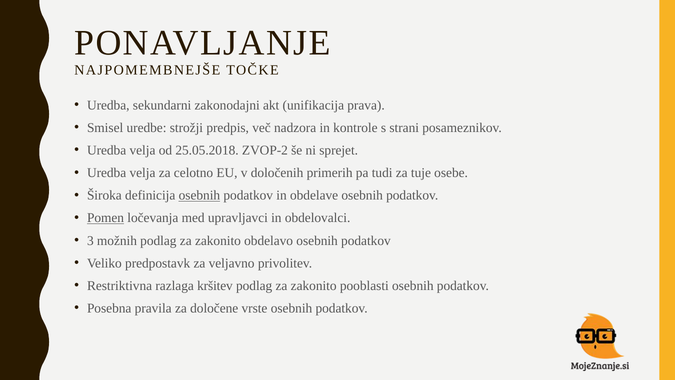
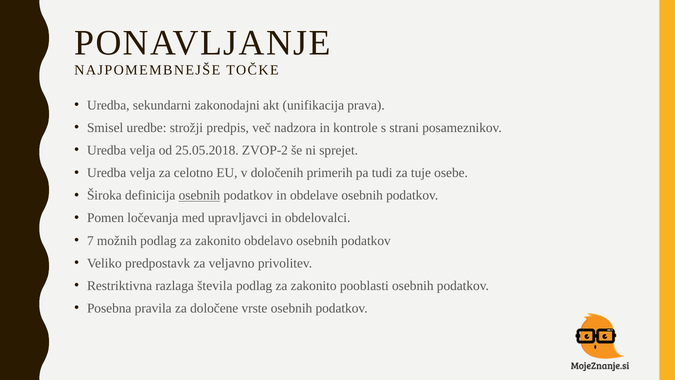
Pomen underline: present -> none (106, 218)
3: 3 -> 7 (90, 240)
kršitev: kršitev -> števila (215, 285)
